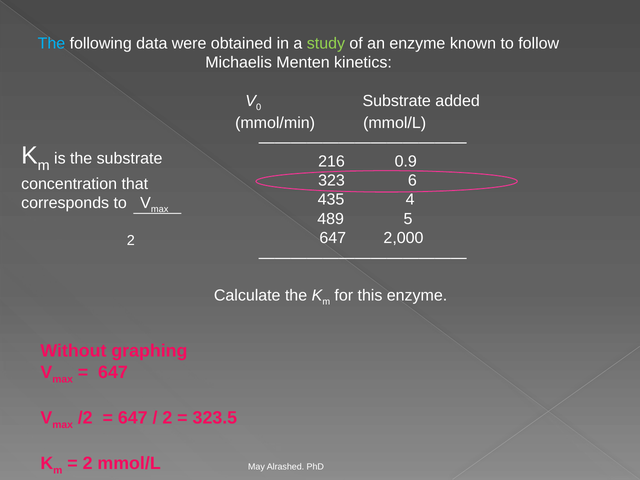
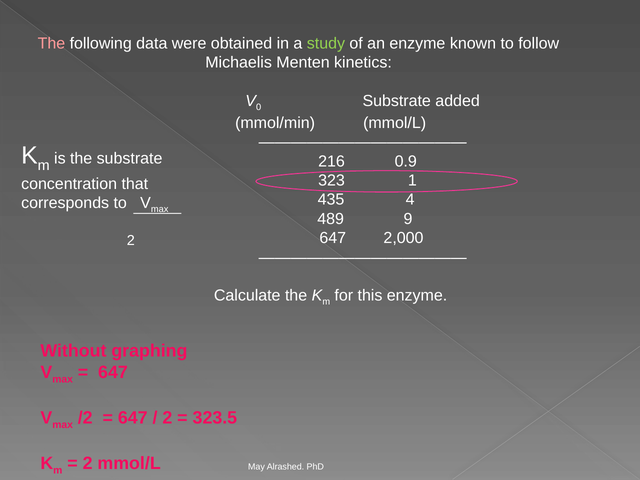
The colour: light blue -> pink (51, 43)
6: 6 -> 1 (412, 180)
5: 5 -> 9 (408, 219)
